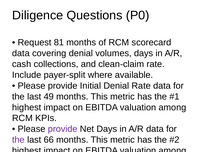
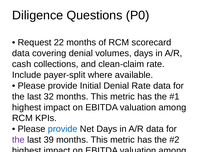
81: 81 -> 22 (59, 43)
49: 49 -> 32 (49, 97)
provide colour: purple -> blue (63, 129)
66: 66 -> 39 (49, 140)
